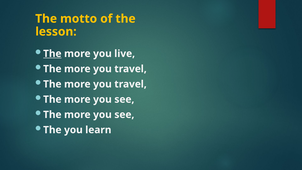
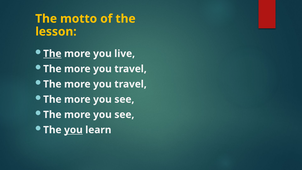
you underline: none -> present (73, 130)
